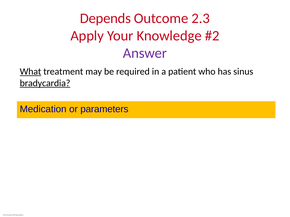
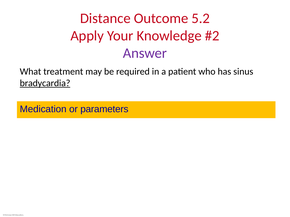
Depends: Depends -> Distance (105, 18)
2.3: 2.3 -> 5.2 (201, 18)
What underline: present -> none (30, 72)
